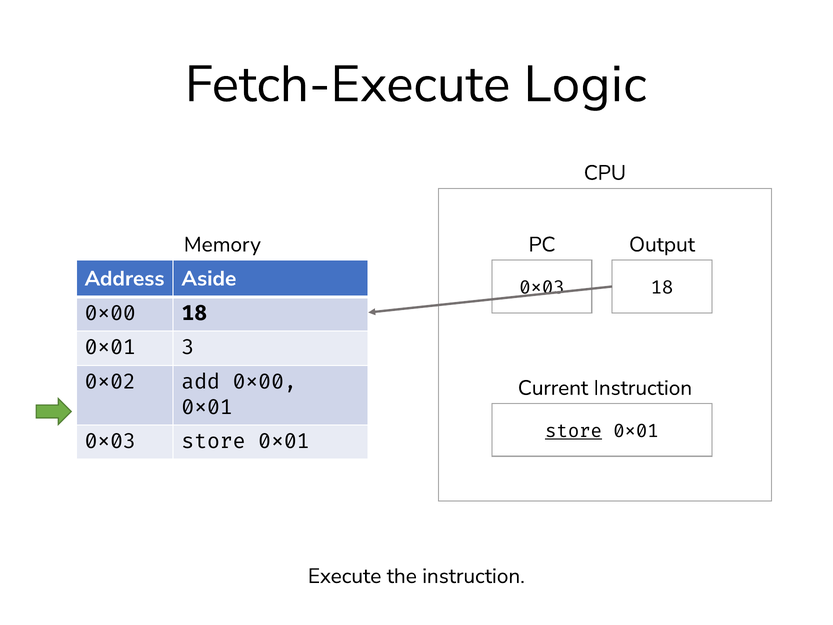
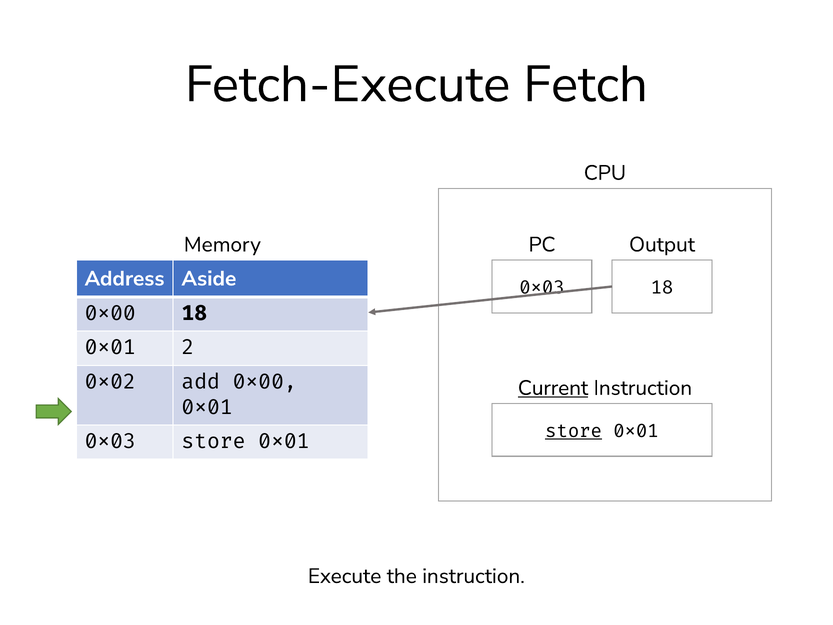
Logic: Logic -> Fetch (586, 84)
3: 3 -> 2 (188, 347)
Current underline: none -> present (553, 388)
